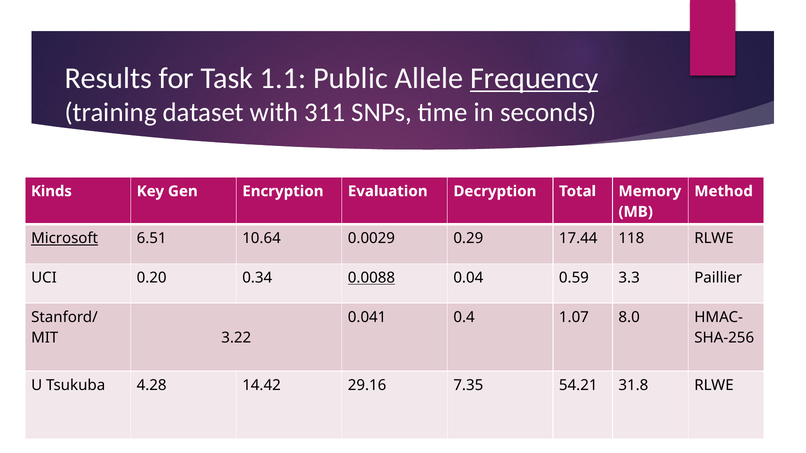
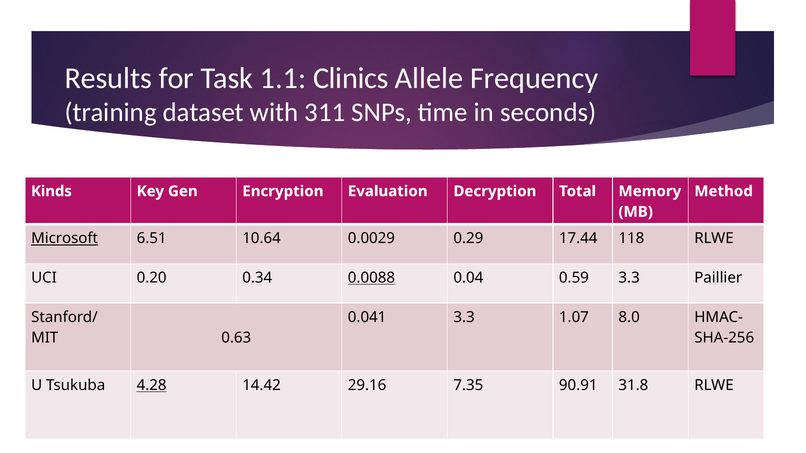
Public: Public -> Clinics (351, 78)
Frequency underline: present -> none (534, 78)
0.041 0.4: 0.4 -> 3.3 (464, 317)
3.22: 3.22 -> 0.63 (236, 338)
4.28 underline: none -> present (152, 386)
54.21: 54.21 -> 90.91 (578, 386)
